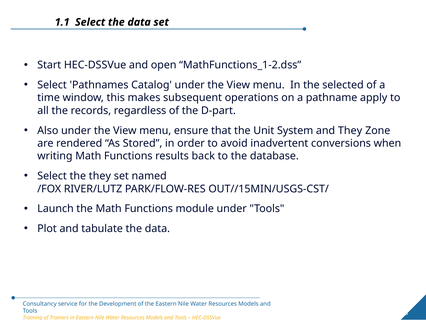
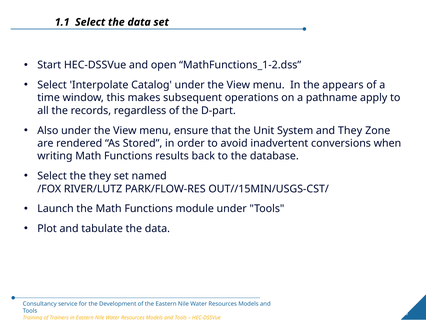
Pathnames: Pathnames -> Interpolate (99, 85)
selected: selected -> appears (343, 85)
